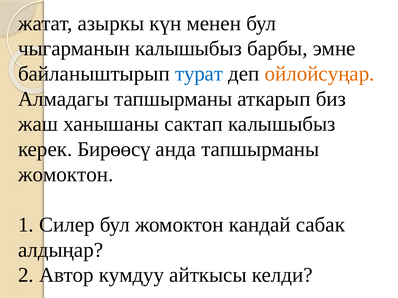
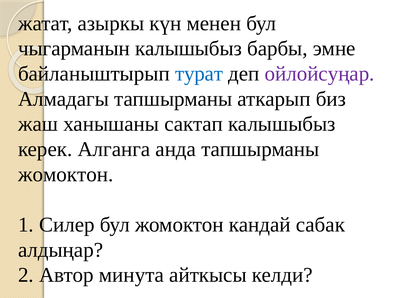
ойлойсуңар colour: orange -> purple (320, 74)
Бирөөсү: Бирөөсү -> Алганга (114, 149)
кумдуу: кумдуу -> минута (131, 276)
